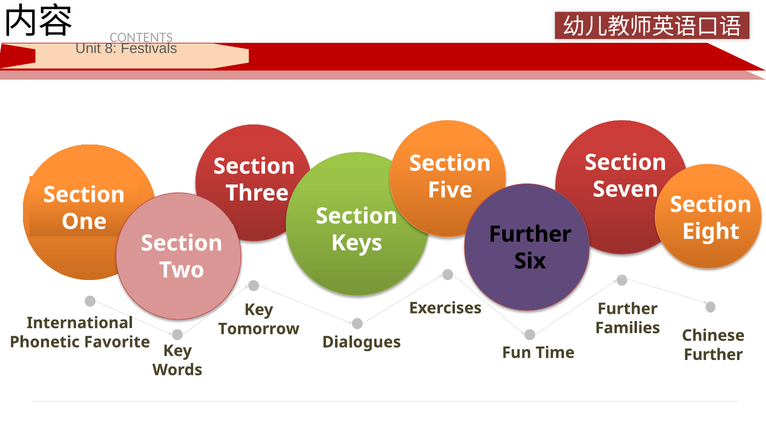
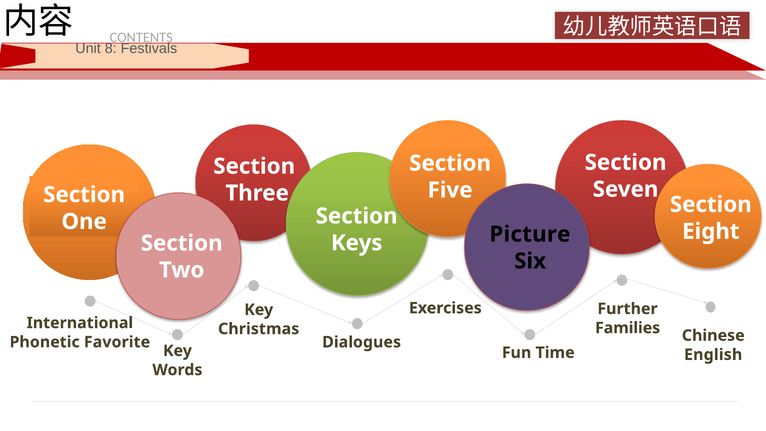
Further: Further -> Picture (530, 234)
Tomorrow: Tomorrow -> Christmas (259, 329)
Further: Further -> English (713, 355)
